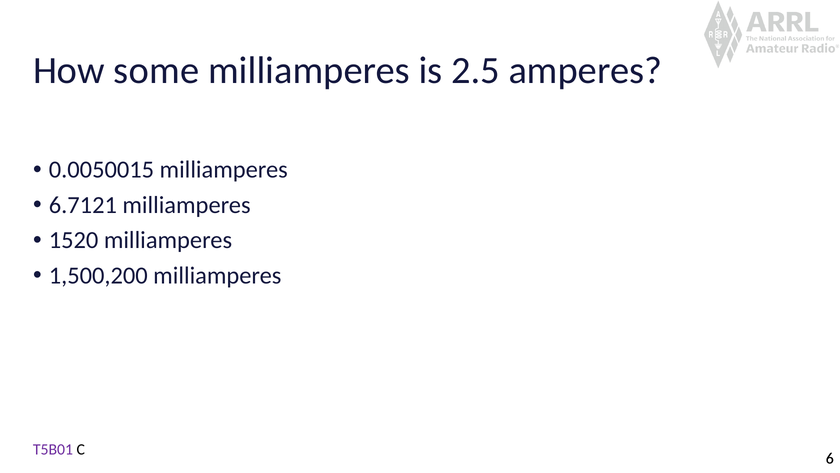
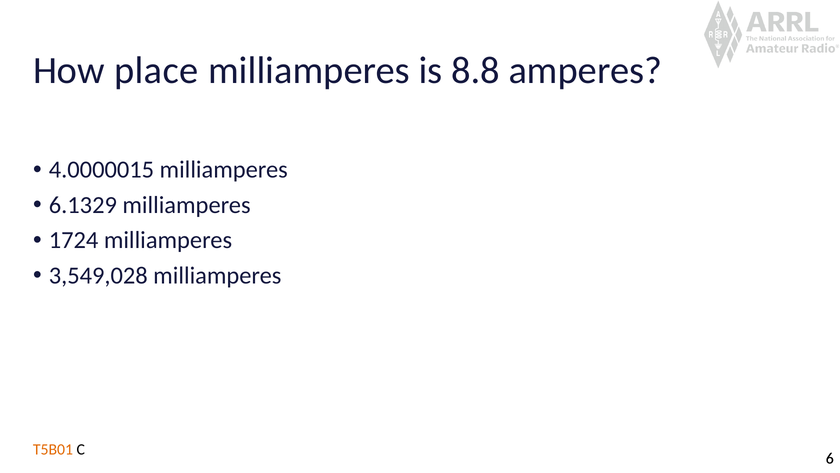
some: some -> place (156, 71)
2.5: 2.5 -> 8.8 (476, 71)
0.0050015: 0.0050015 -> 4.0000015 (101, 170)
6.7121: 6.7121 -> 6.1329 (83, 205)
1520: 1520 -> 1724 (74, 240)
1,500,200: 1,500,200 -> 3,549,028 (98, 275)
T5B01 colour: purple -> orange (53, 449)
